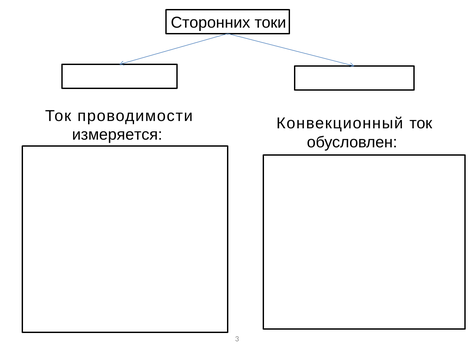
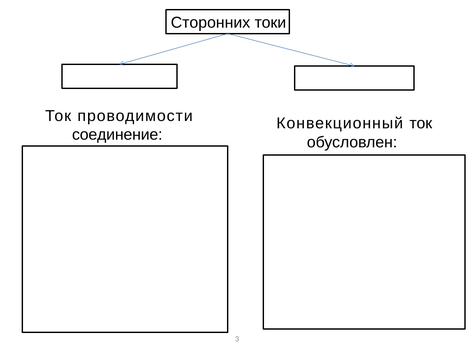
измеряется: измеряется -> соединение (117, 135)
